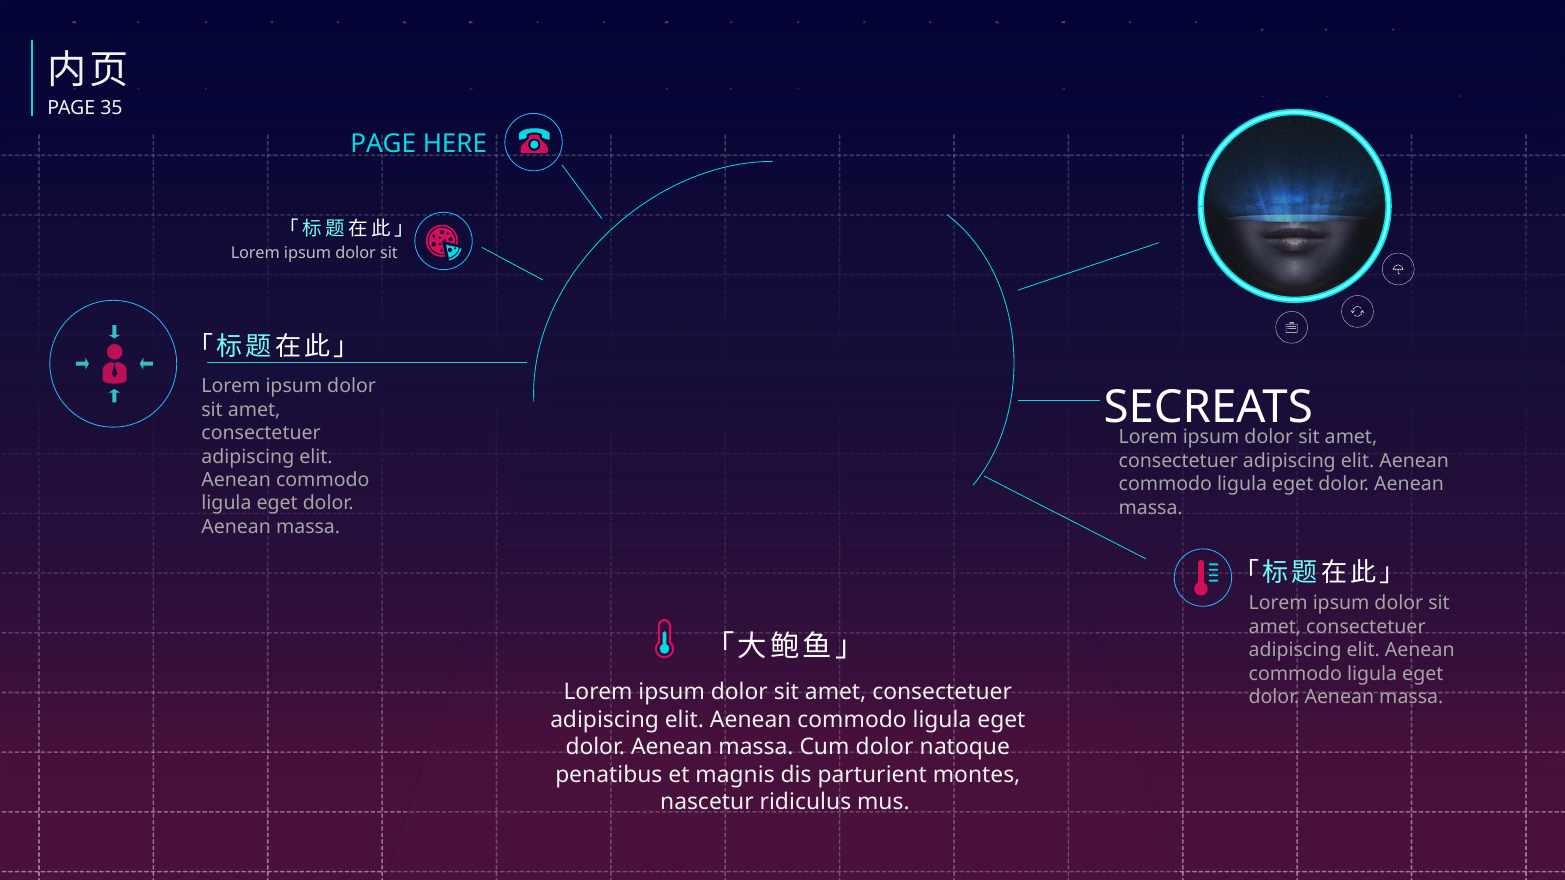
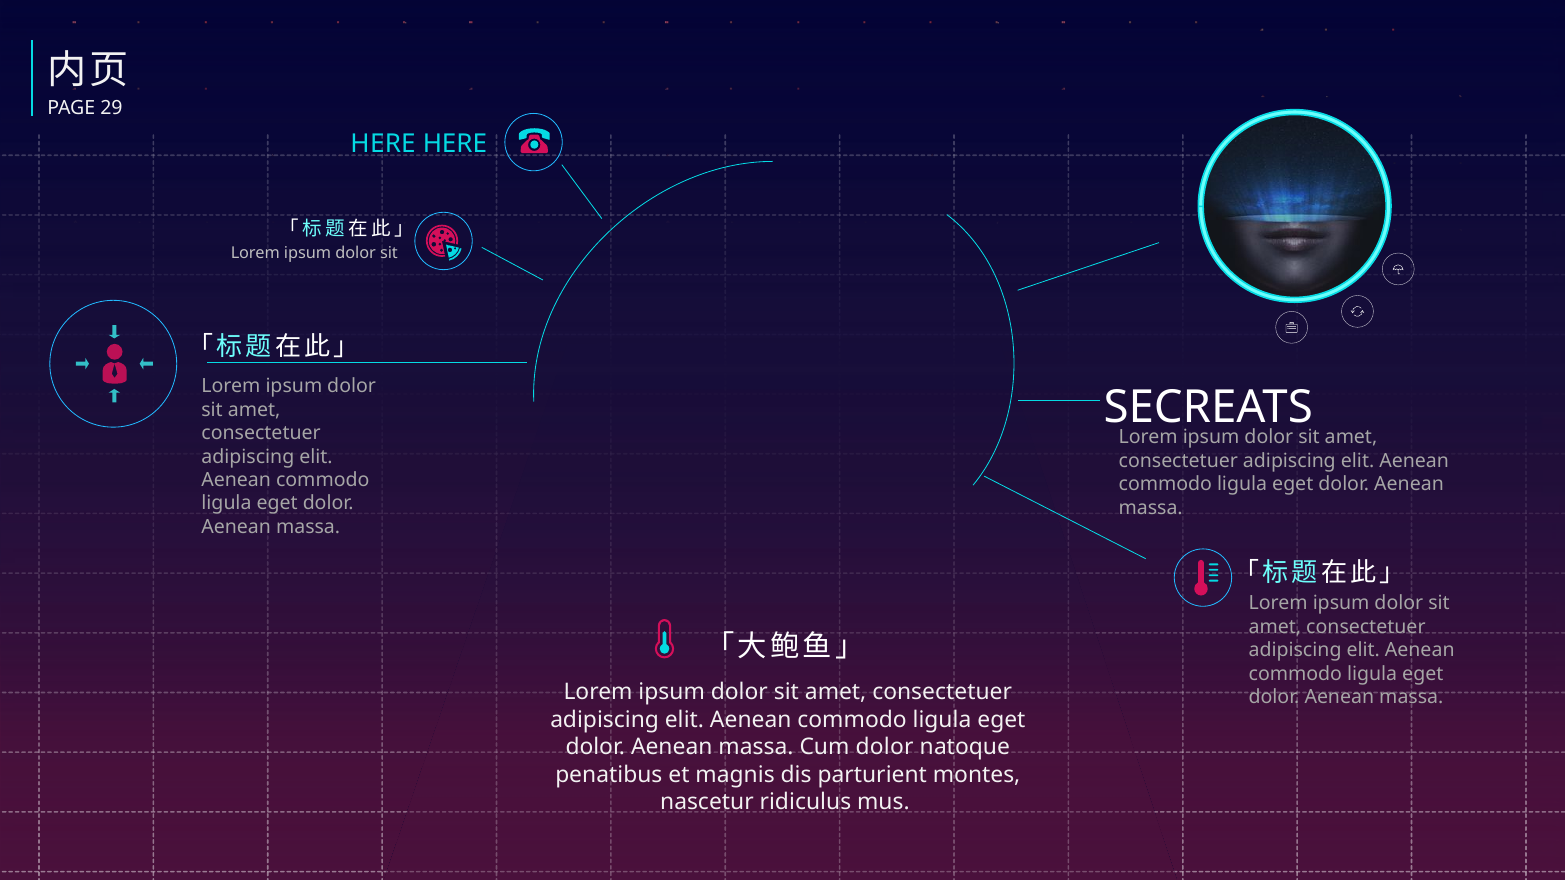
35: 35 -> 29 (111, 108)
PAGE: PAGE -> HERE (383, 144)
